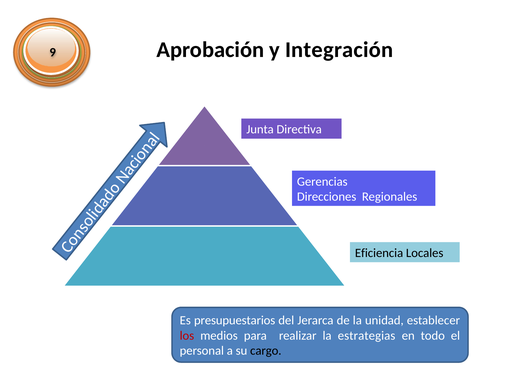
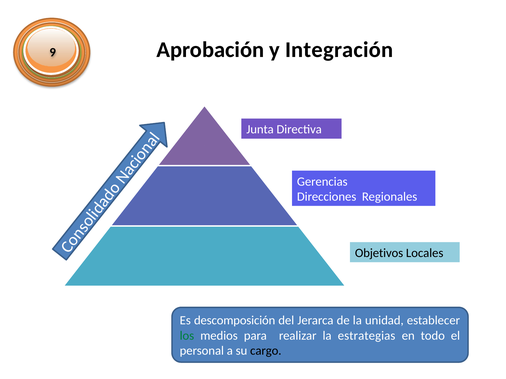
Eficiencia: Eficiencia -> Objetivos (379, 253)
presupuestarios: presupuestarios -> descomposición (235, 321)
los colour: red -> green (187, 336)
